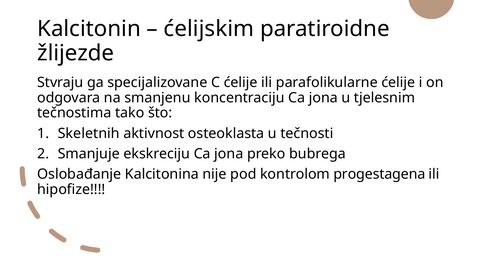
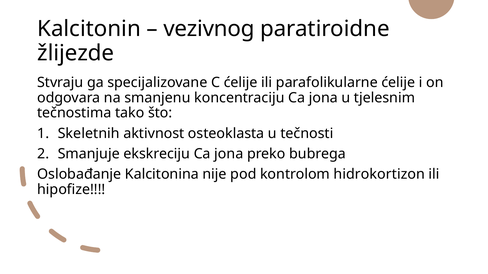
ćelijskim: ćelijskim -> vezivnog (209, 29)
progestagena: progestagena -> hidrokortizon (379, 174)
